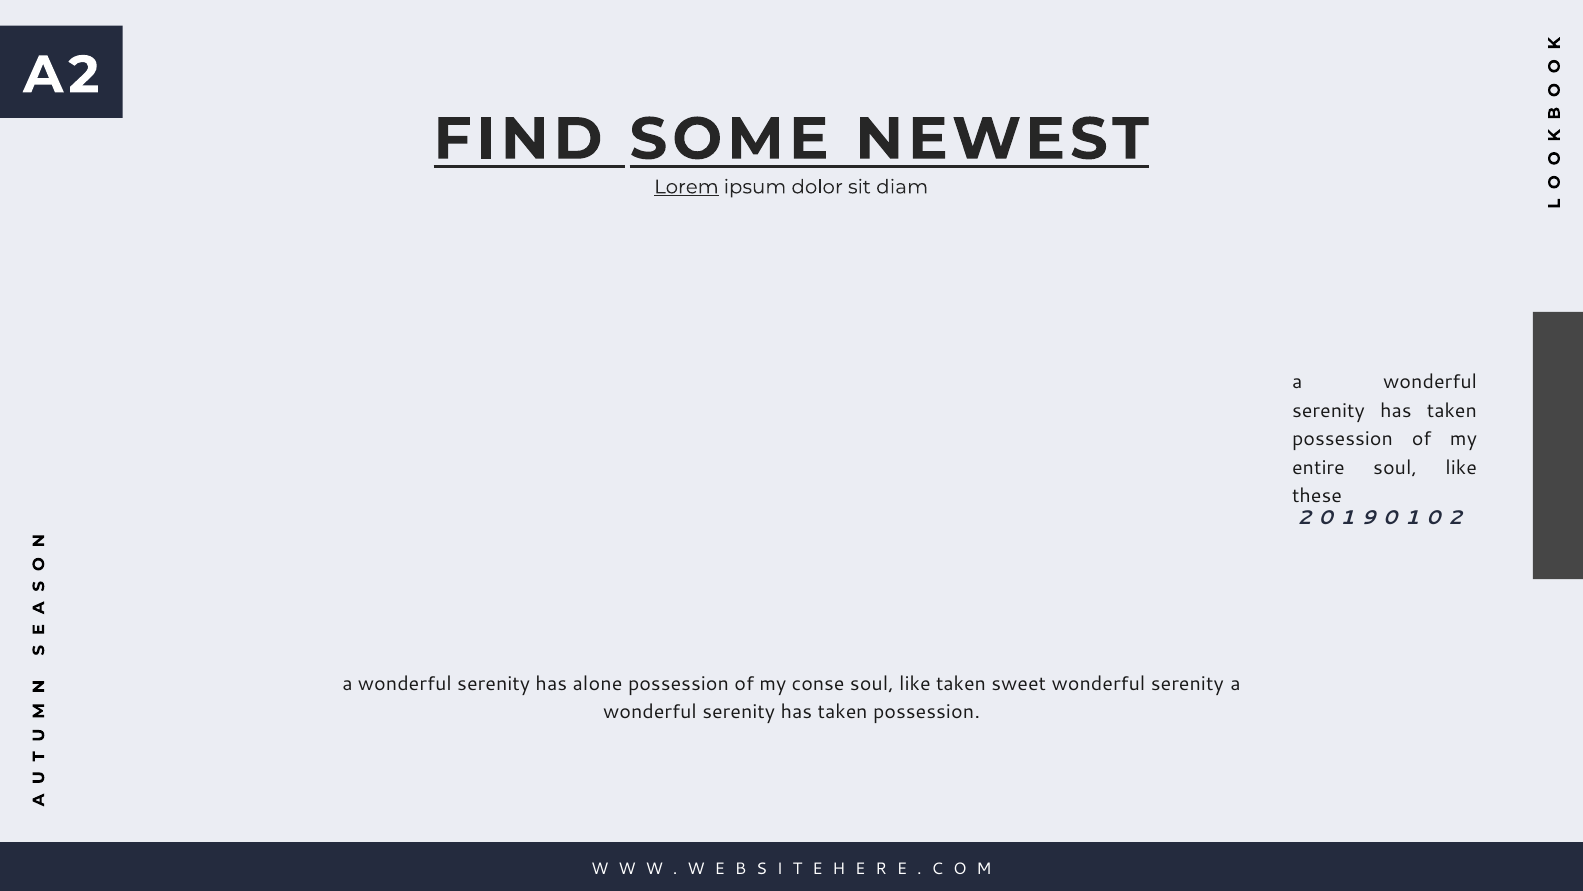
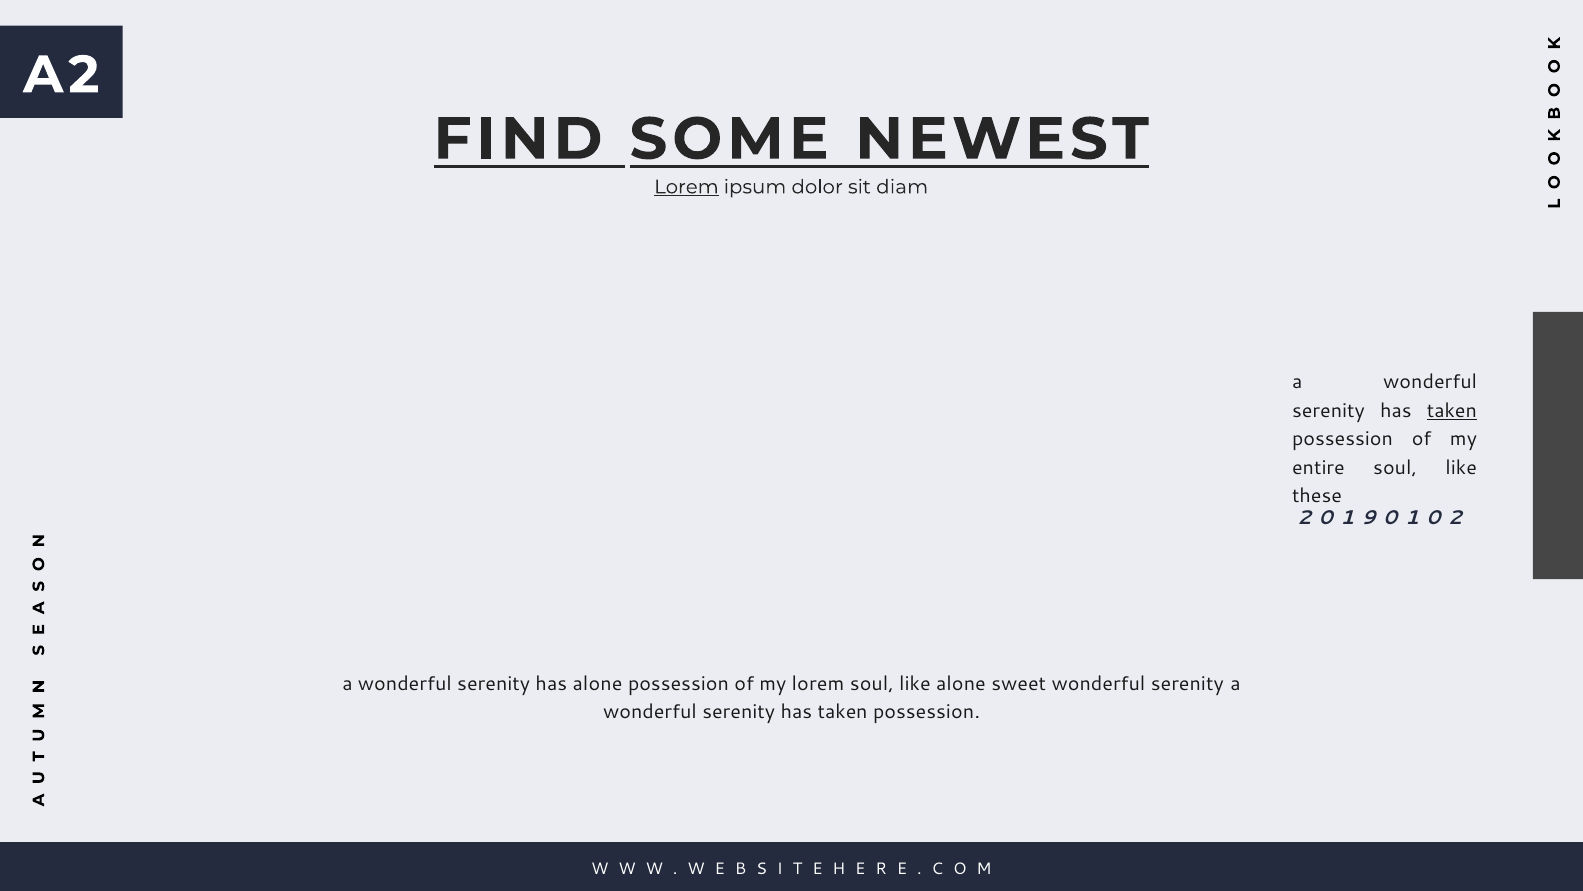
taken underline: none -> present (1452, 411)
my conse: conse -> lorem (818, 683)
like taken: taken -> alone (961, 683)
